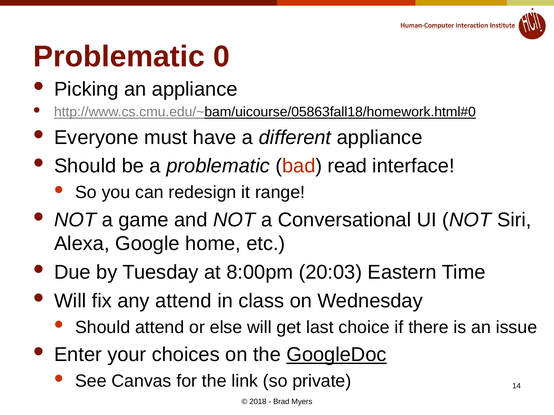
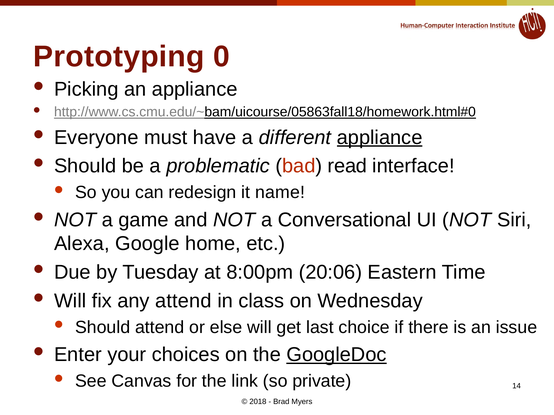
Problematic: Problematic -> Prototyping (119, 57)
appliance underline: none -> present (380, 138)
range: range -> name (280, 193)
20:03: 20:03 -> 20:06 (330, 273)
